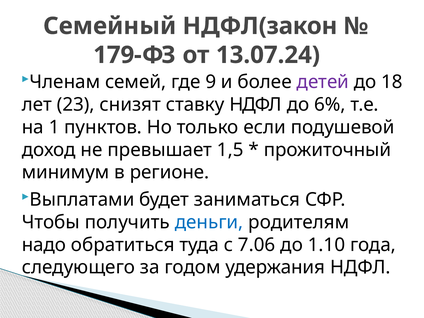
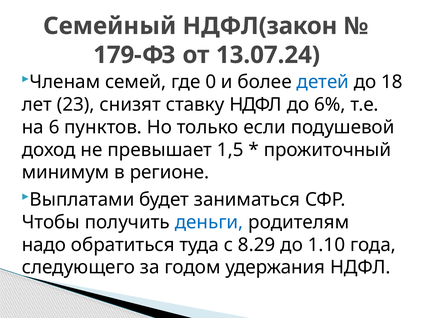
9: 9 -> 0 (211, 82)
детей colour: purple -> blue (323, 82)
1: 1 -> 6 (54, 127)
7.06: 7.06 -> 8.29 (257, 245)
